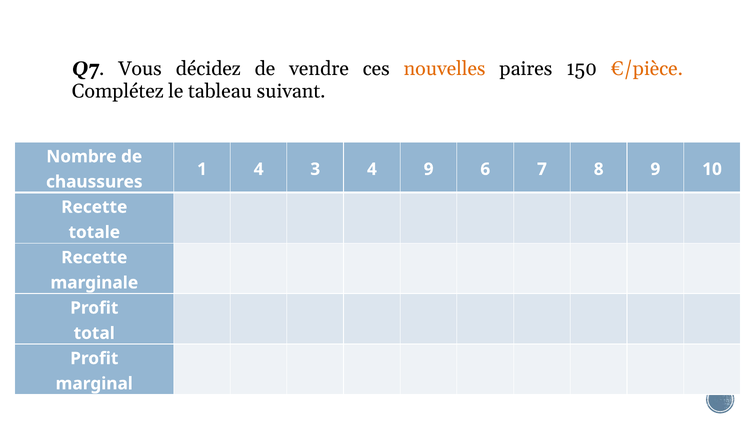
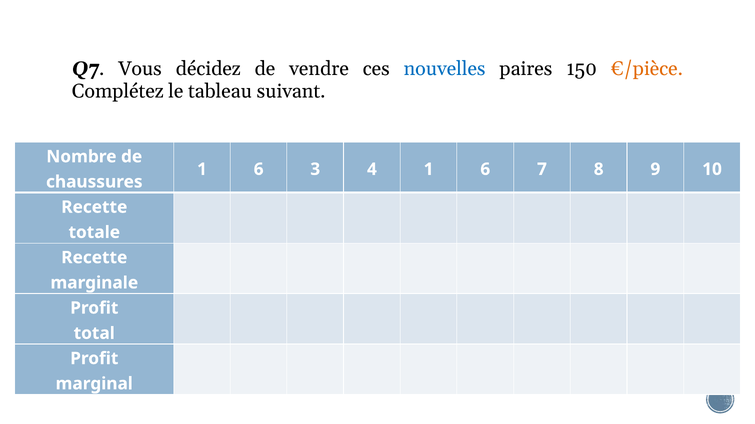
nouvelles colour: orange -> blue (445, 69)
4: 4 -> 6 (259, 169)
4 9: 9 -> 1 (429, 169)
